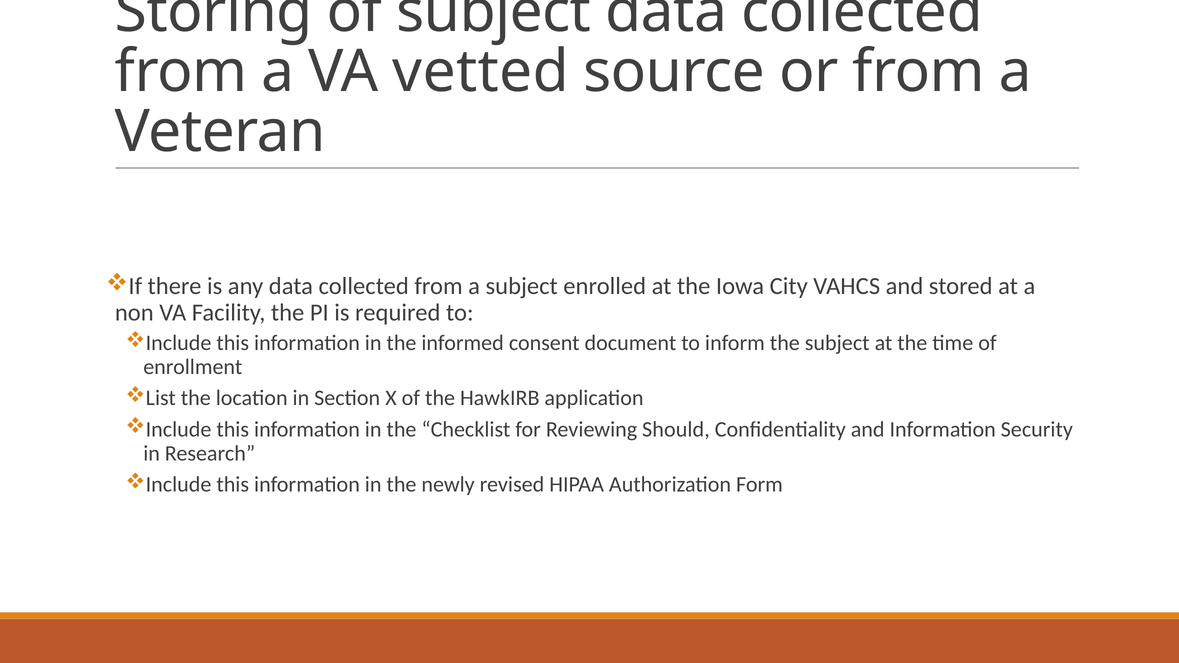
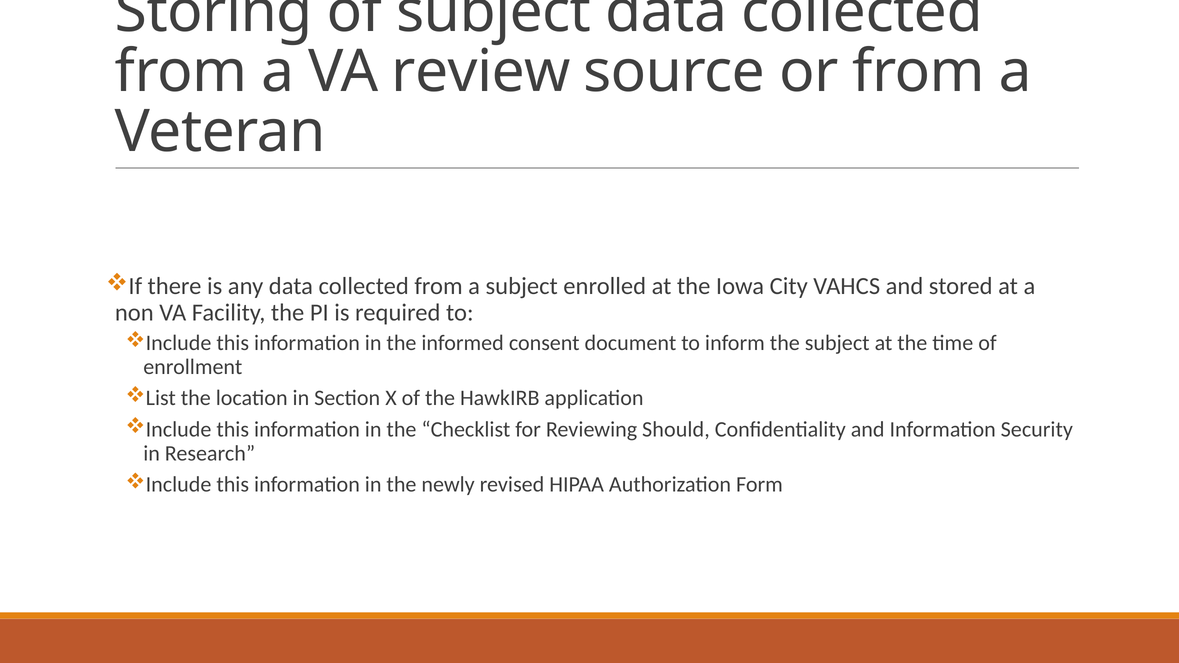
vetted: vetted -> review (481, 72)
